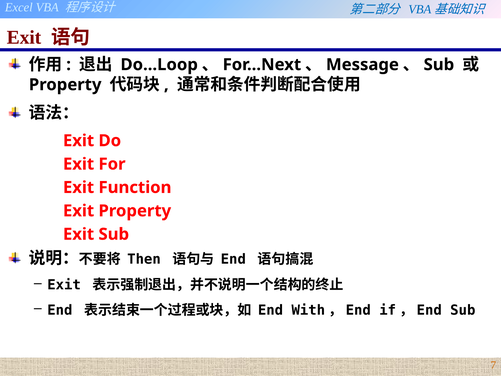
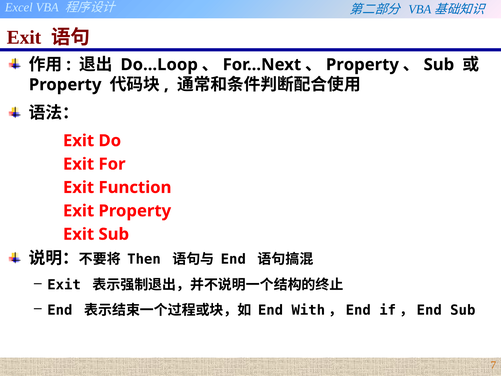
Message: Message -> Property (362, 65)
